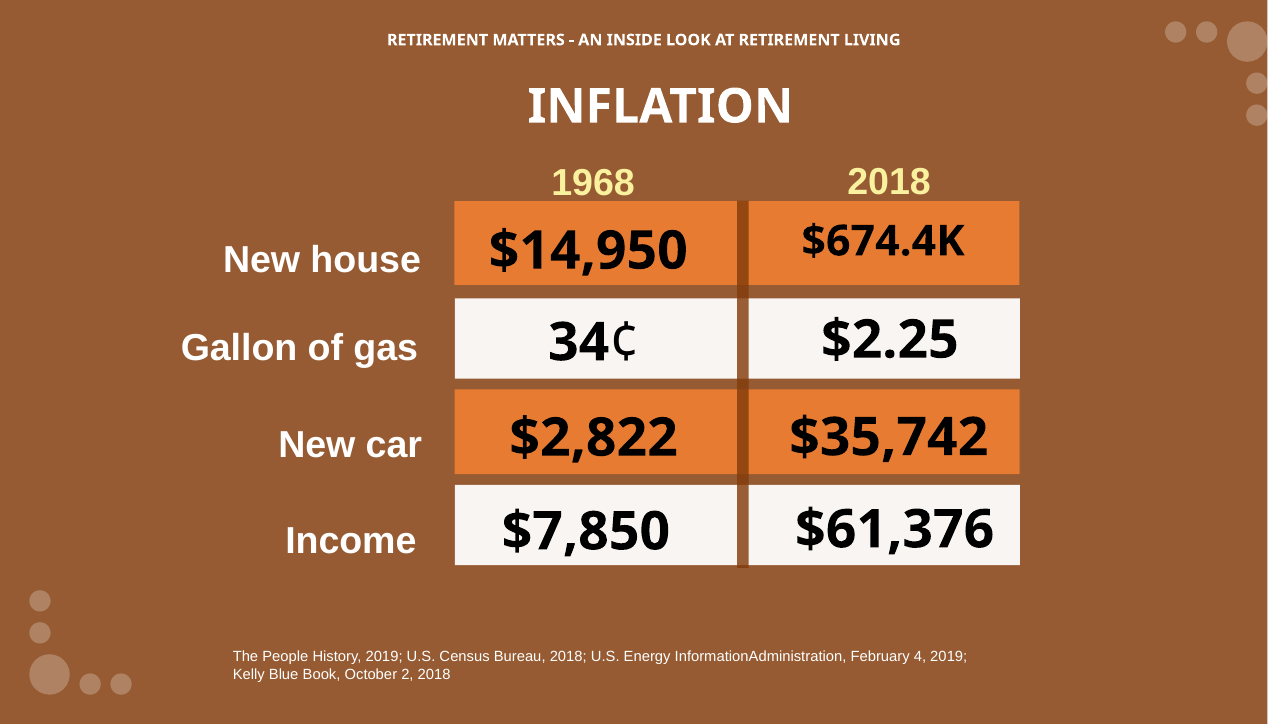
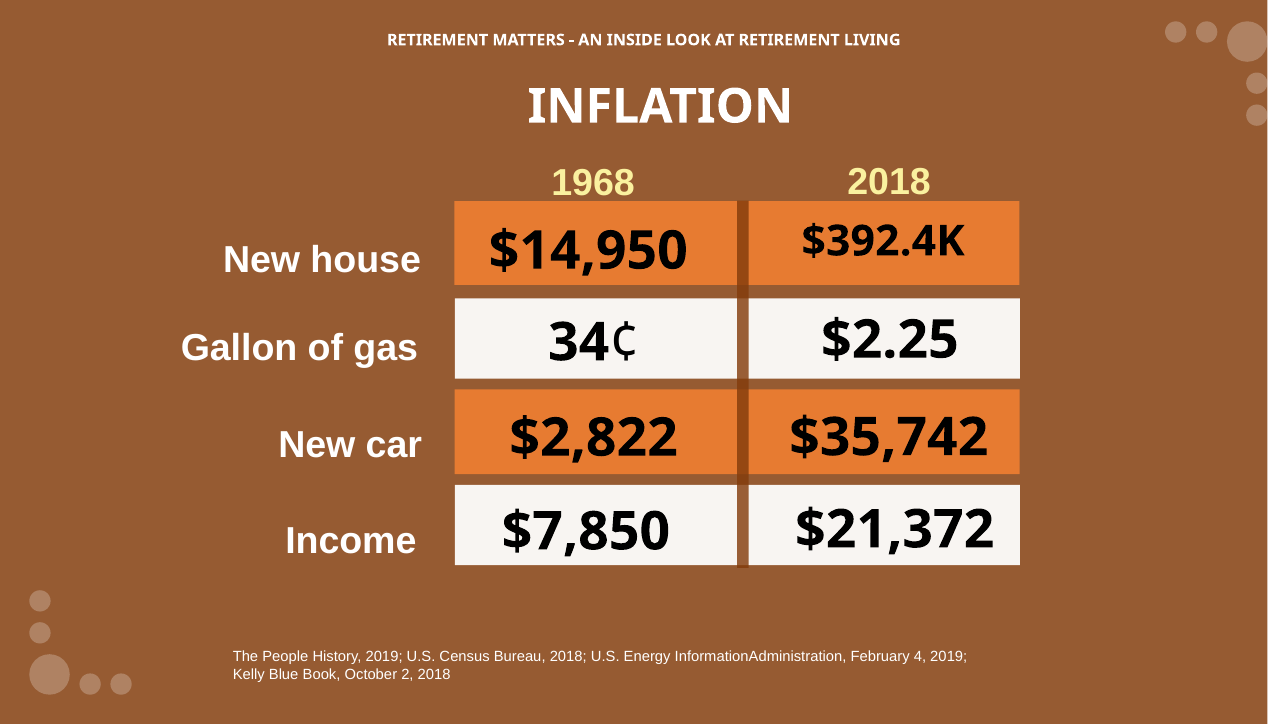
$674.4K: $674.4K -> $392.4K (883, 241)
$61,376: $61,376 -> $21,372 (895, 530)
